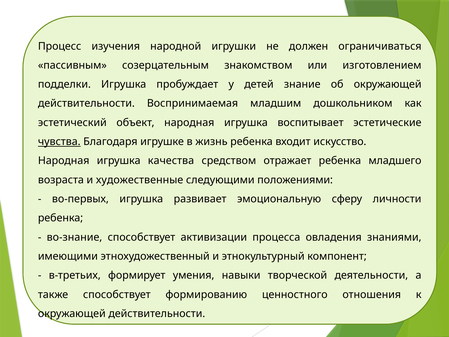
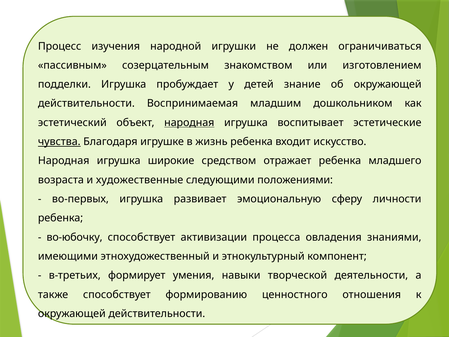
народная underline: none -> present (189, 123)
качества: качества -> широкие (171, 161)
во-знание: во-знание -> во-юбочку (75, 237)
